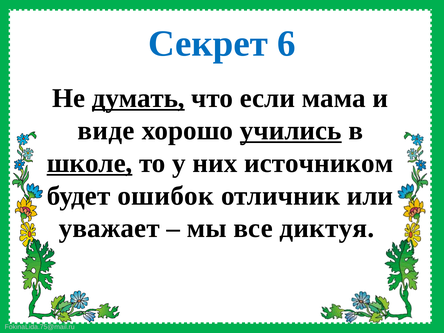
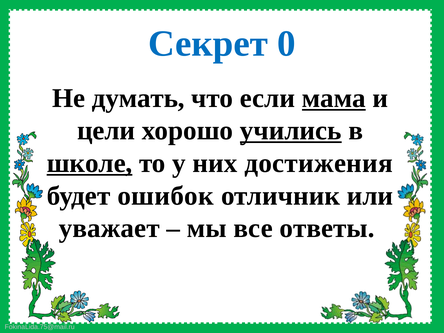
6: 6 -> 0 (287, 44)
думать underline: present -> none (138, 98)
мама underline: none -> present (334, 98)
виде: виде -> цели (106, 131)
источником: источником -> достижения (319, 163)
диктуя: диктуя -> ответы (327, 228)
